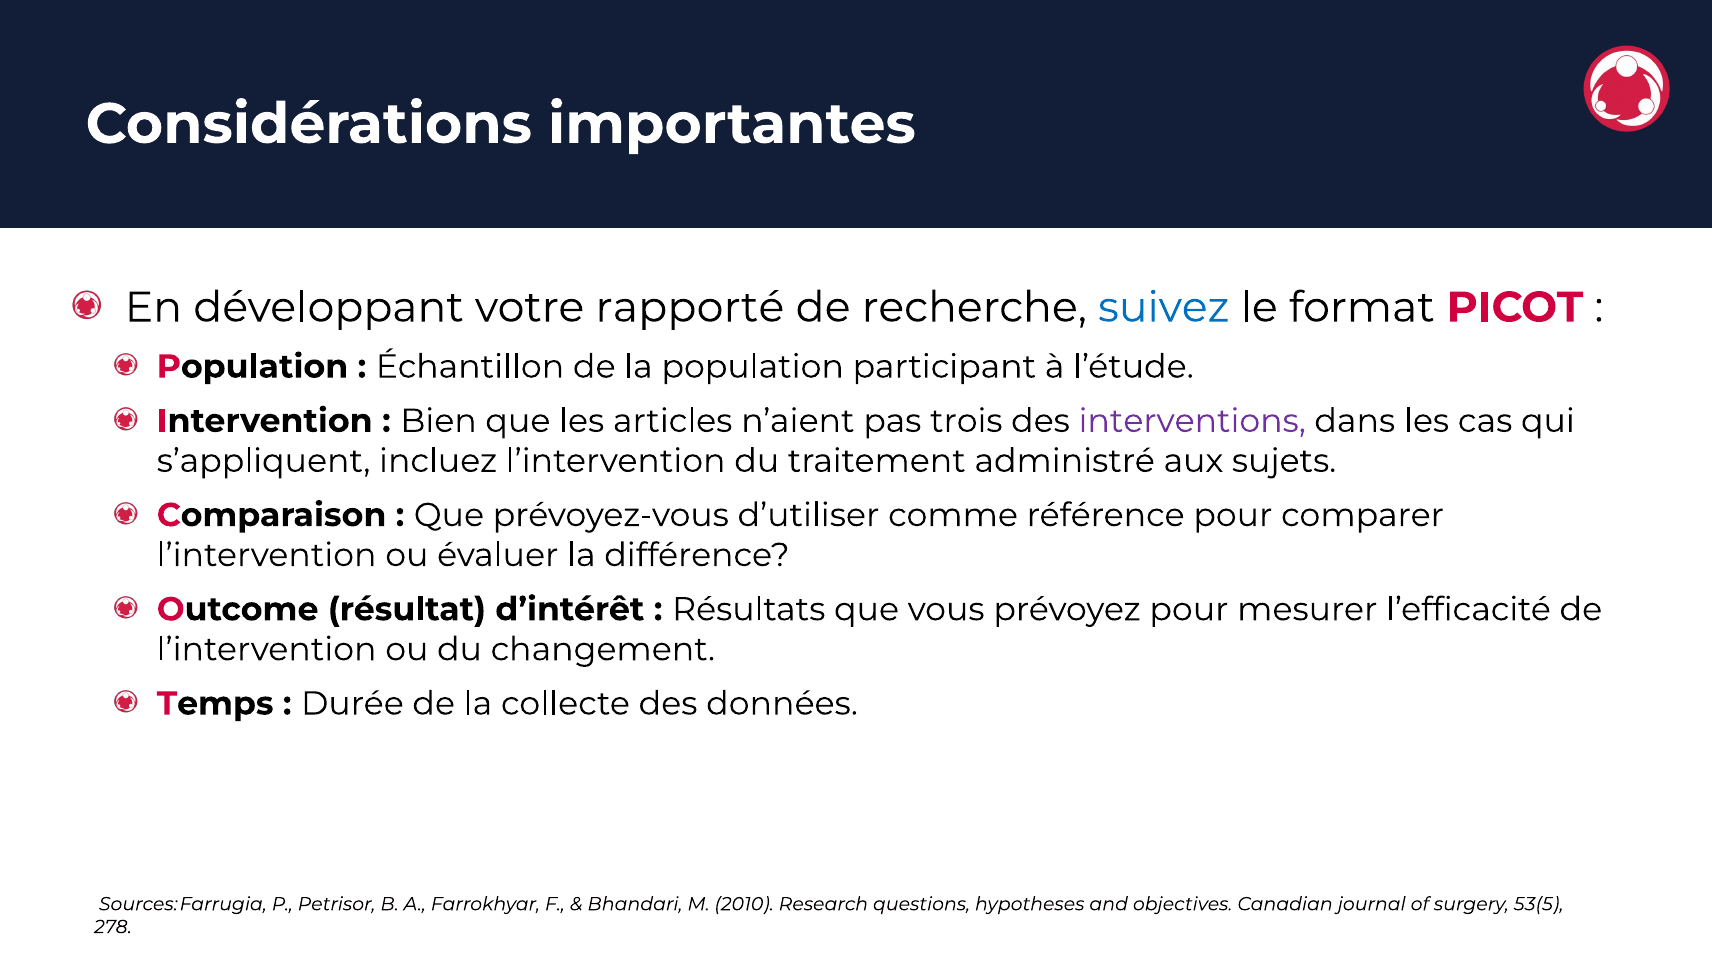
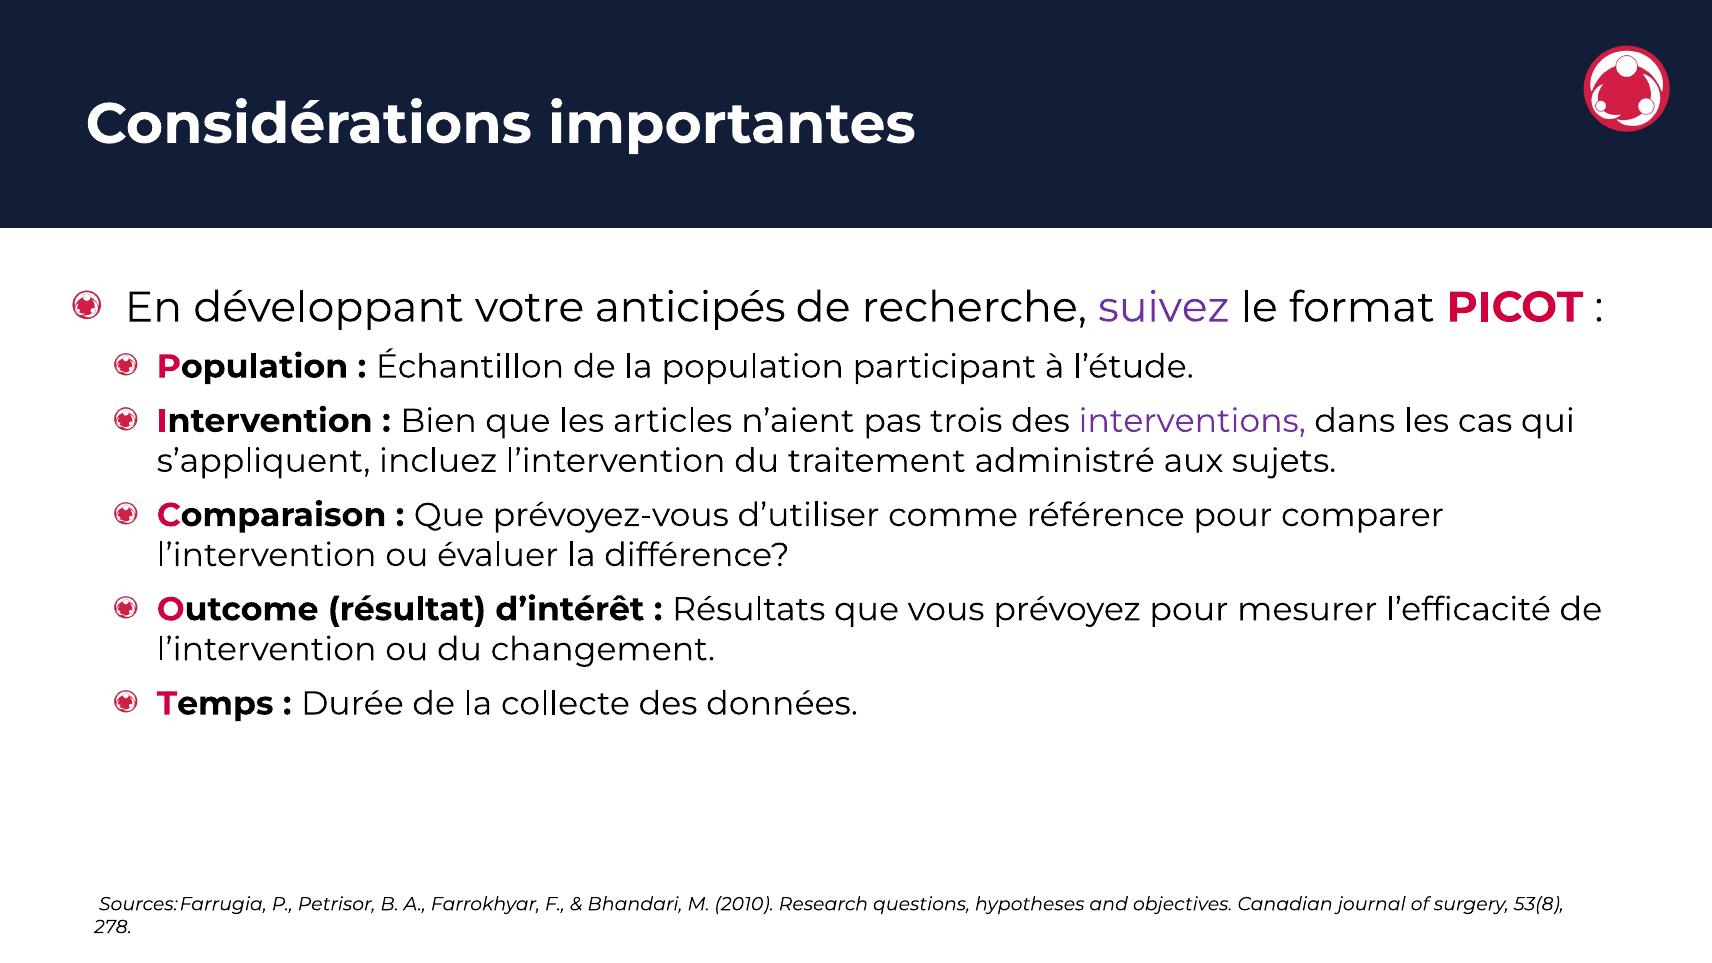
rapporté: rapporté -> anticipés (690, 307)
suivez colour: blue -> purple (1164, 307)
53(5: 53(5 -> 53(8 (1539, 904)
